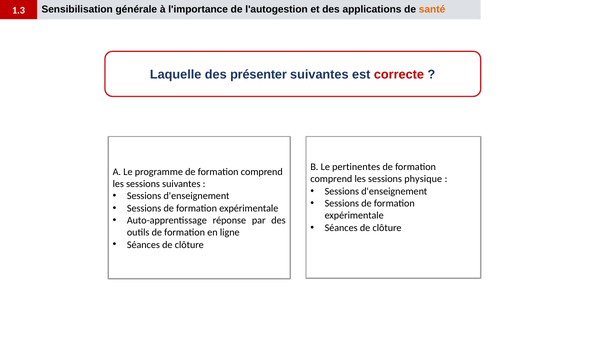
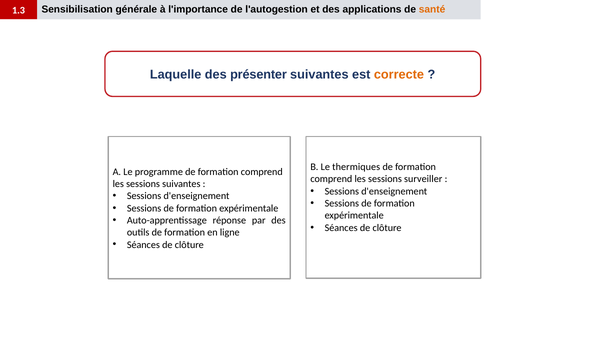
correcte colour: red -> orange (399, 75)
pertinentes: pertinentes -> thermiques (356, 167)
physique: physique -> surveiller (423, 179)
